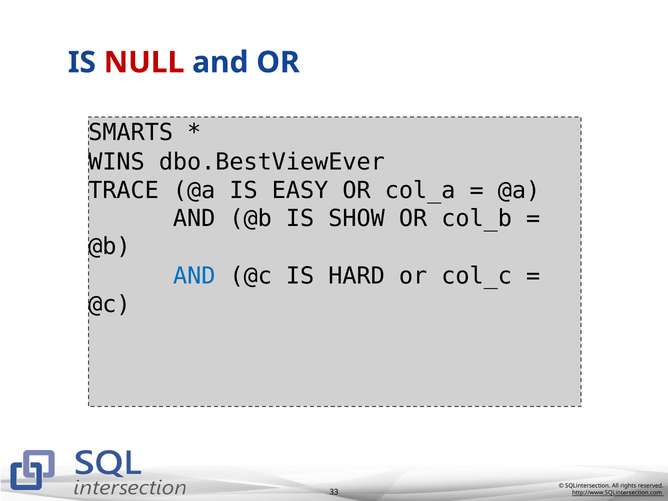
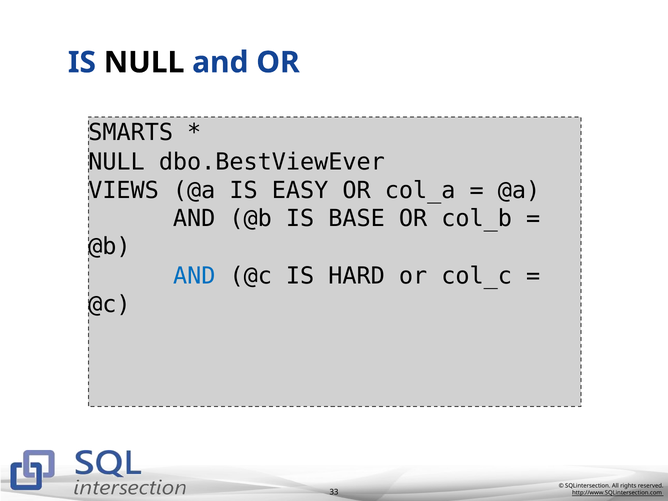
NULL colour: red -> black (144, 62)
WINS: WINS -> NULL (117, 162)
TRACE: TRACE -> VIEWS (124, 190)
SHOW: SHOW -> BASE (357, 218)
